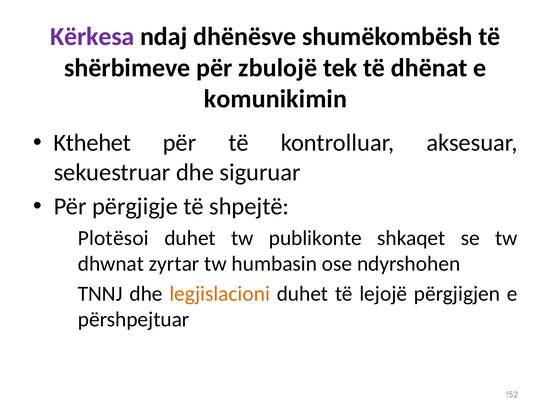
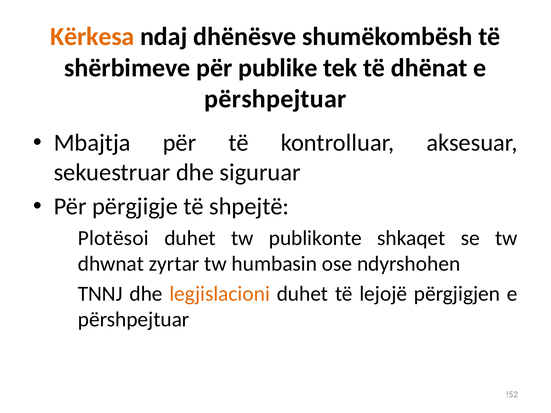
Kërkesa colour: purple -> orange (92, 37)
zbulojë: zbulojë -> publike (278, 68)
komunikimin: komunikimin -> përshpejtuar (275, 99)
Kthehet: Kthehet -> Mbajtja (92, 143)
